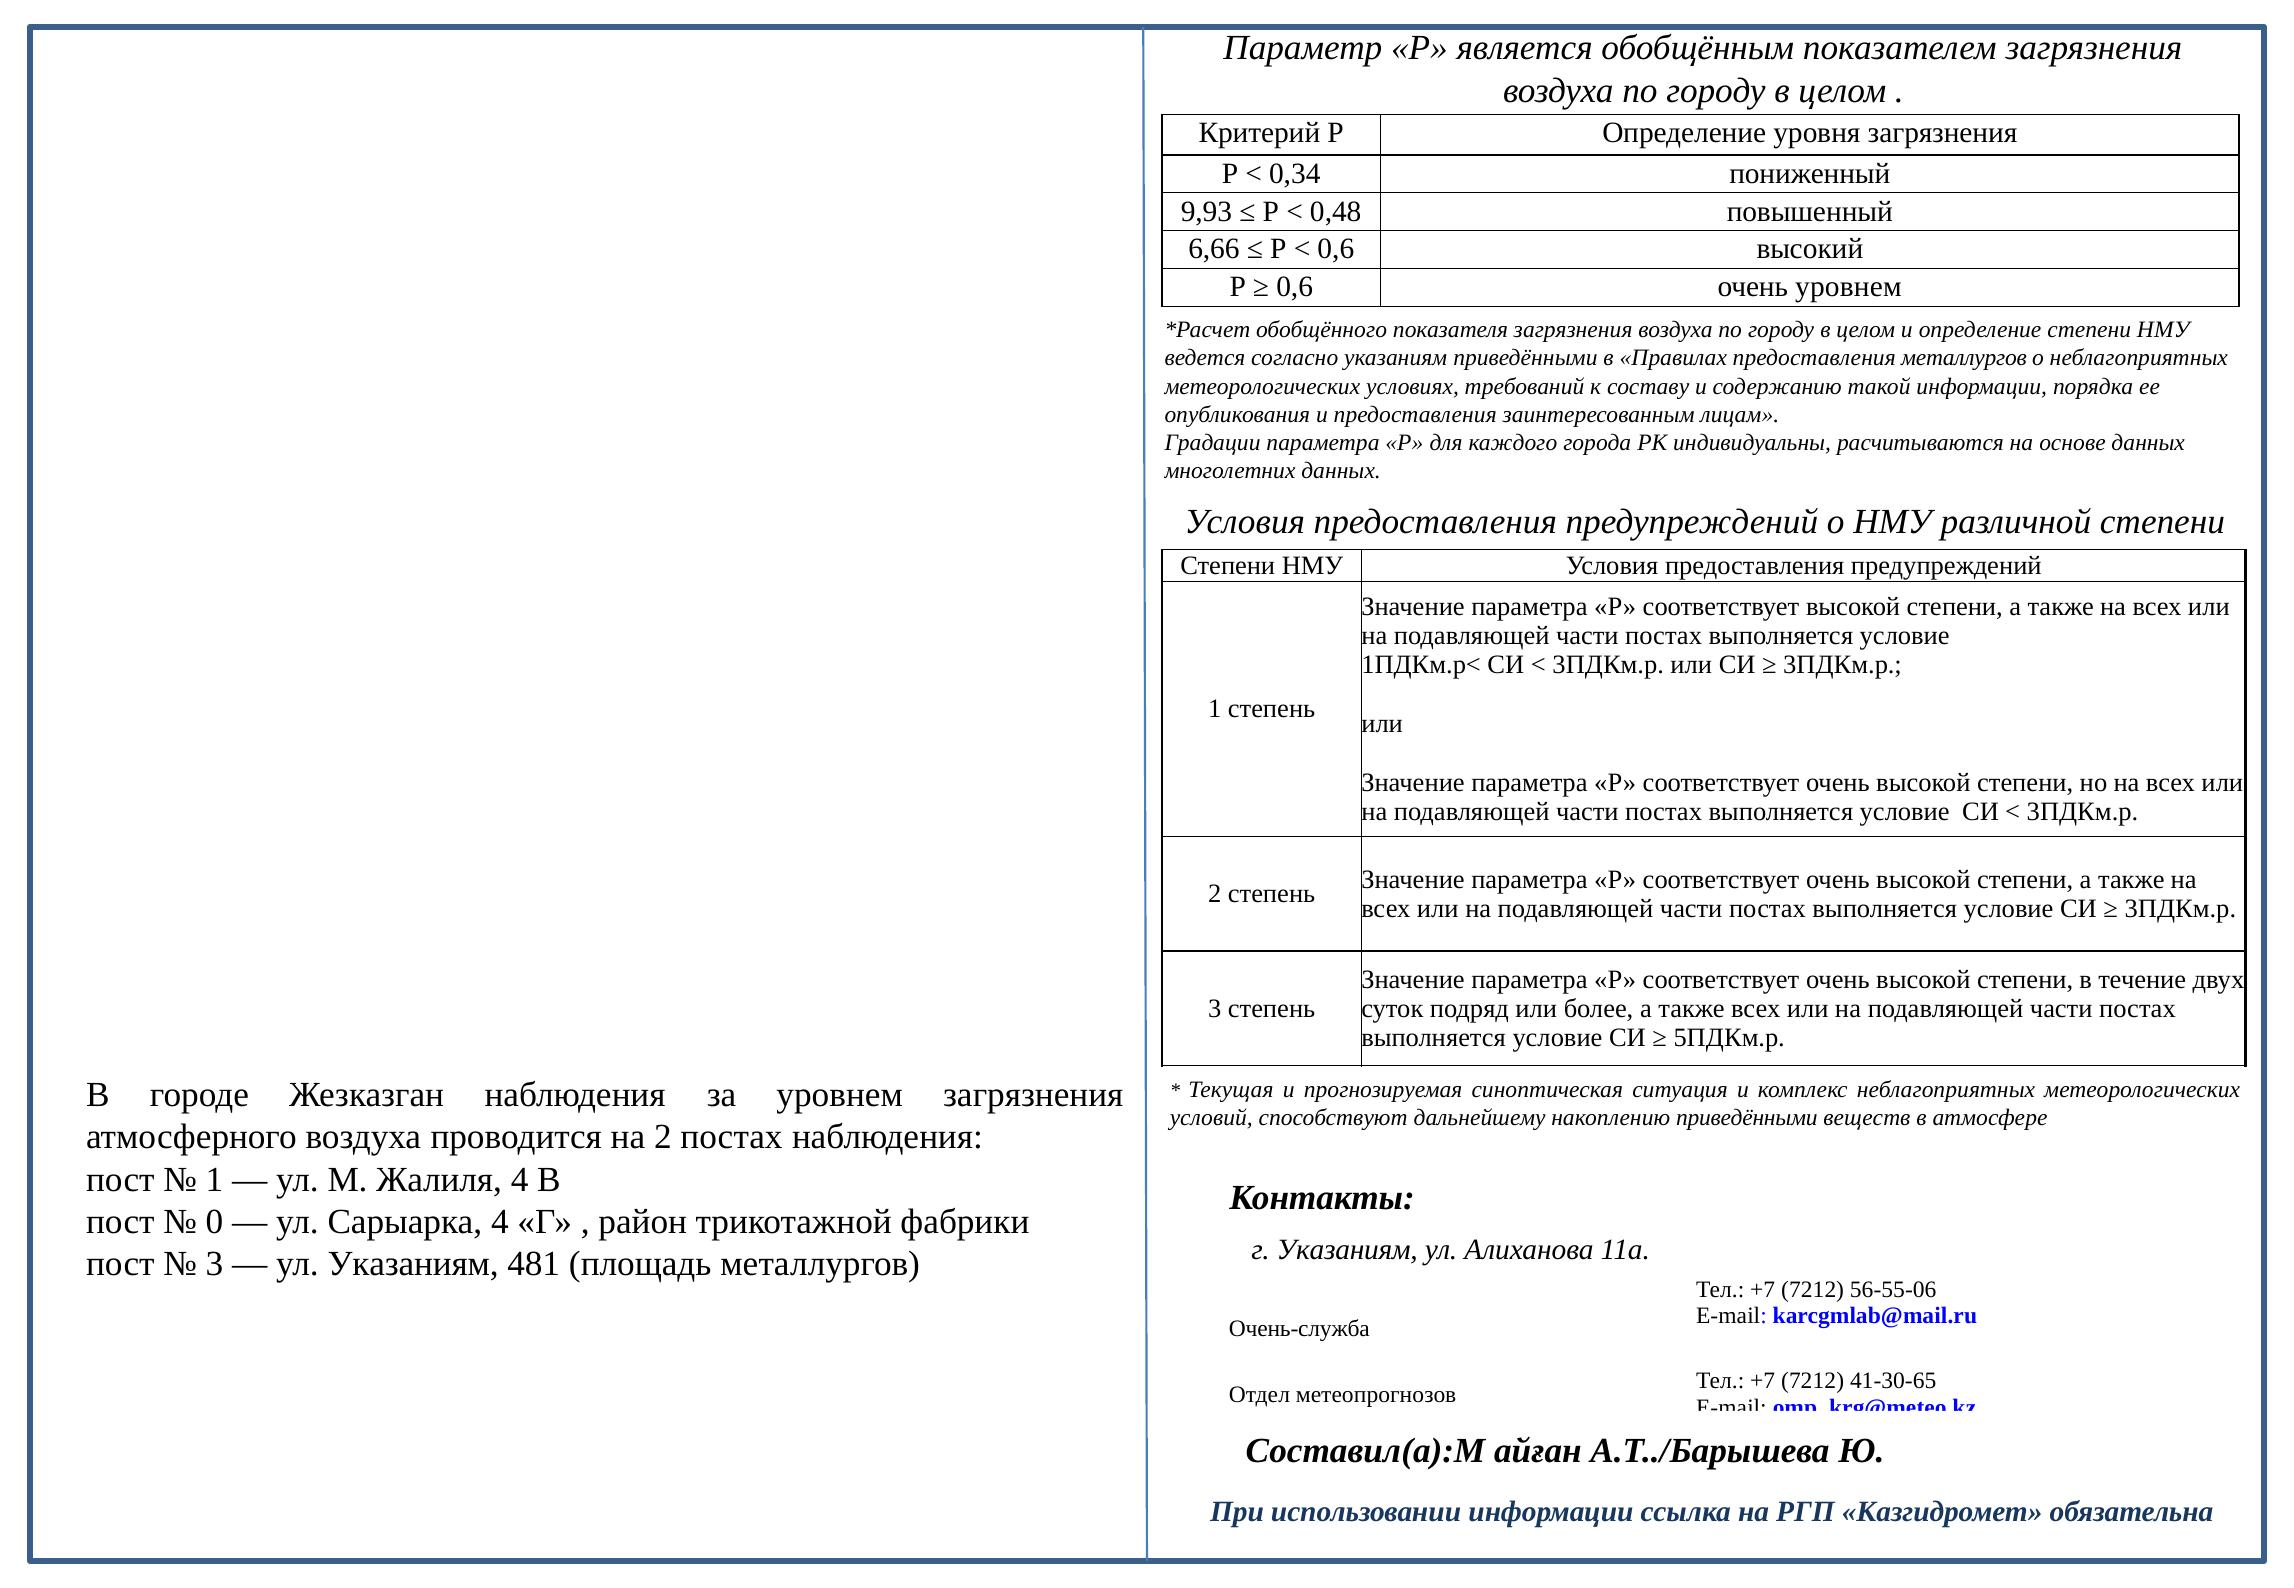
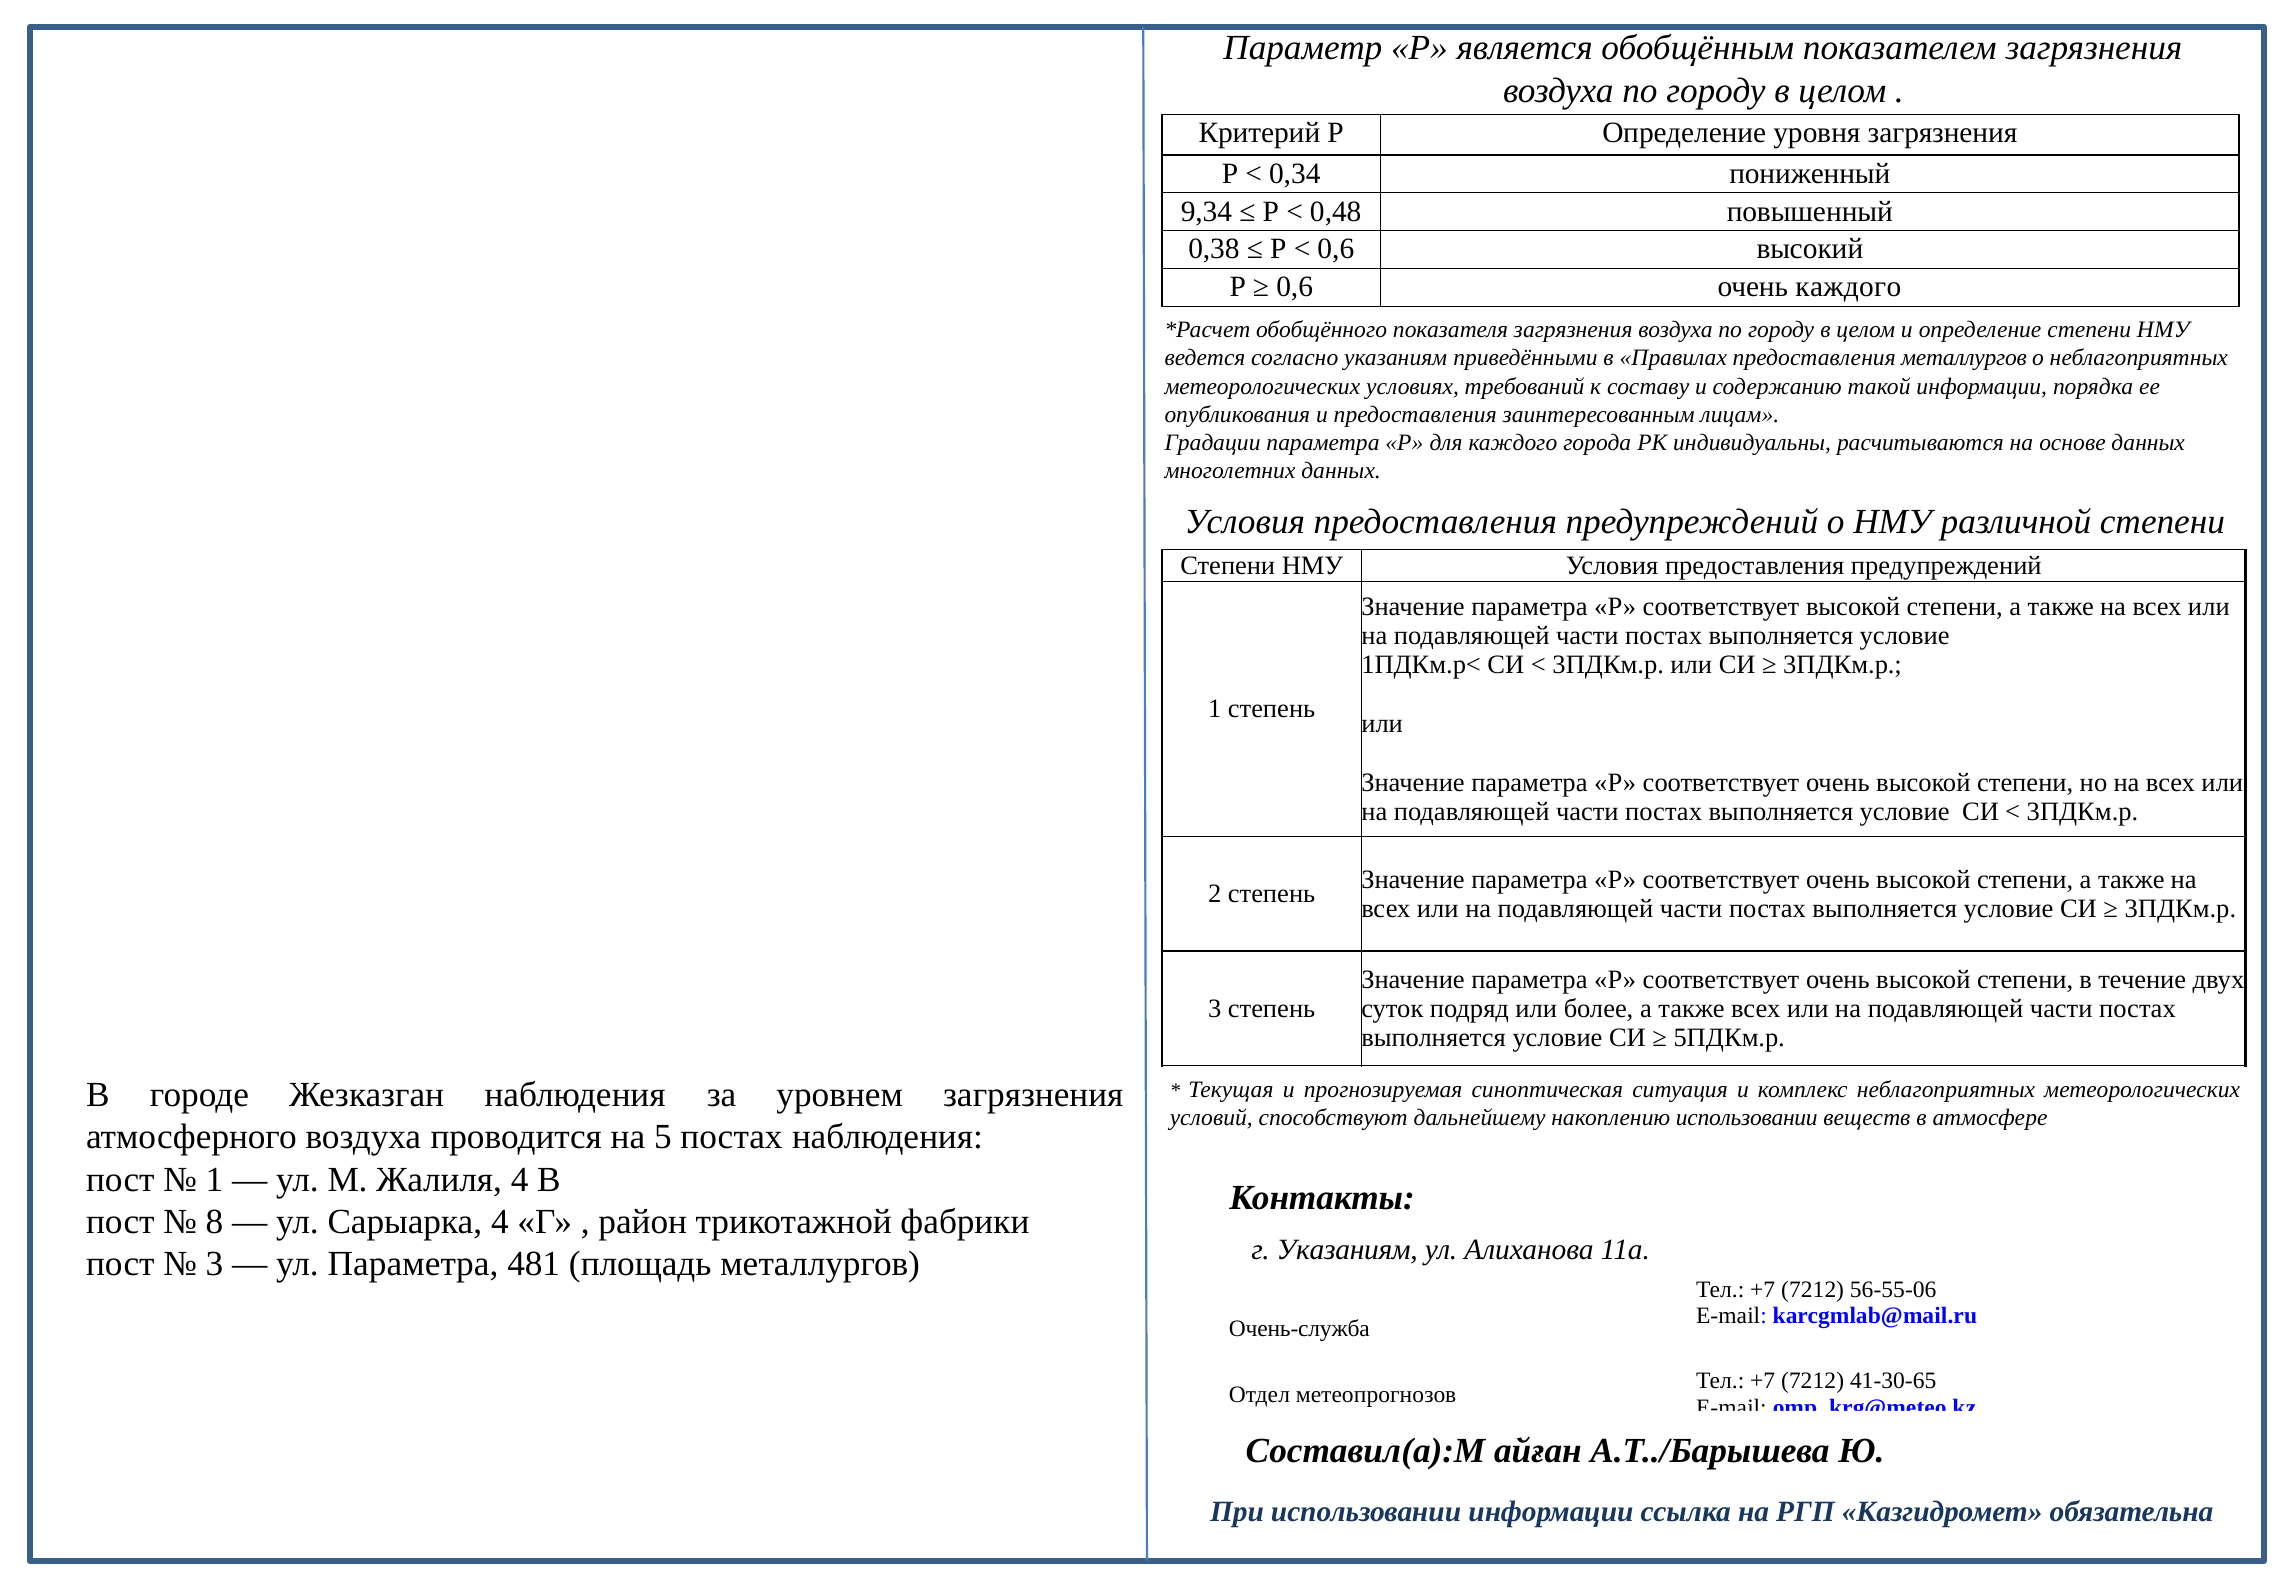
9,93: 9,93 -> 9,34 (1206, 211)
6,66: 6,66 -> 0,38 (1214, 249)
очень уровнем: уровнем -> каждого (1848, 287)
накоплению приведёнными: приведёнными -> использовании (1747, 1118)
на 2: 2 -> 5 (663, 1137)
0: 0 -> 8 (214, 1222)
ул Указаниям: Указаниям -> Параметра (413, 1264)
